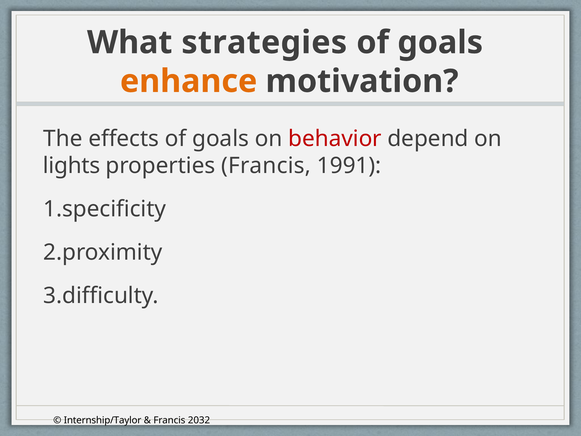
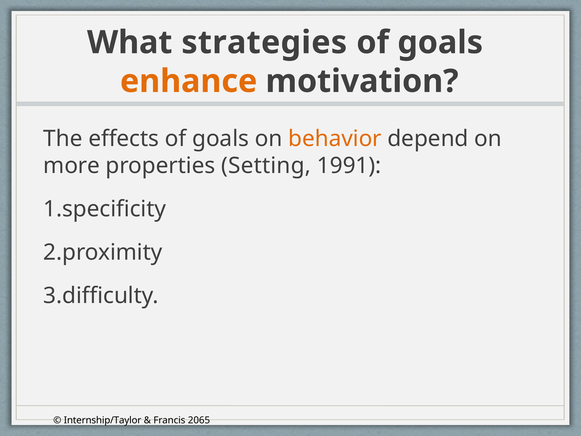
behavior colour: red -> orange (335, 138)
lights: lights -> more (72, 166)
properties Francis: Francis -> Setting (266, 166)
2032: 2032 -> 2065 (199, 420)
